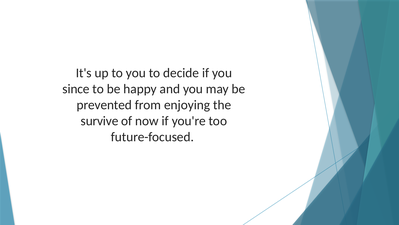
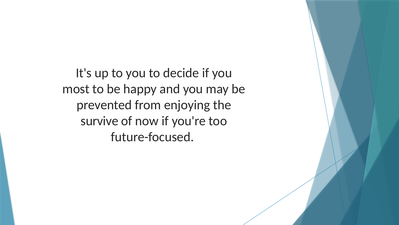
since: since -> most (76, 89)
